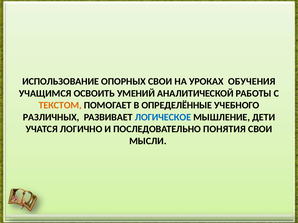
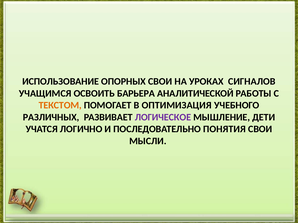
ОБУЧЕНИЯ: ОБУЧЕНИЯ -> СИГНАЛОВ (252, 82)
УМЕНИЙ: УМЕНИЙ -> БАРЬЕРА (136, 94)
ОПРЕДЕЛЁННЫЕ: ОПРЕДЕЛЁННЫЕ -> ОПТИМИЗАЦИЯ (177, 105)
ЛОГИЧЕСКОЕ colour: blue -> purple (163, 117)
